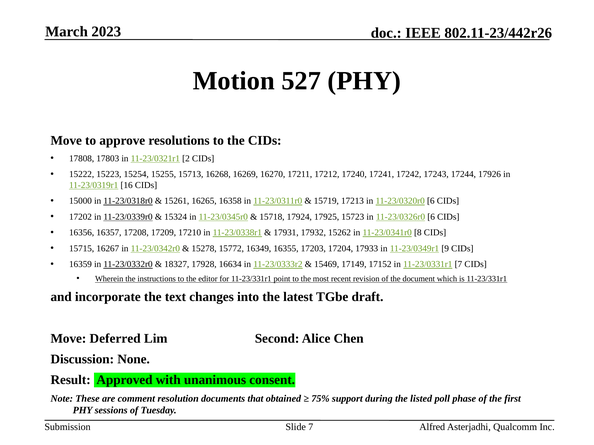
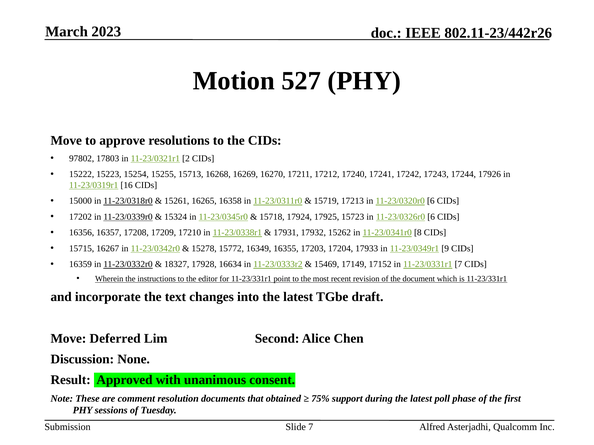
17808: 17808 -> 97802 (82, 159)
during the listed: listed -> latest (421, 399)
